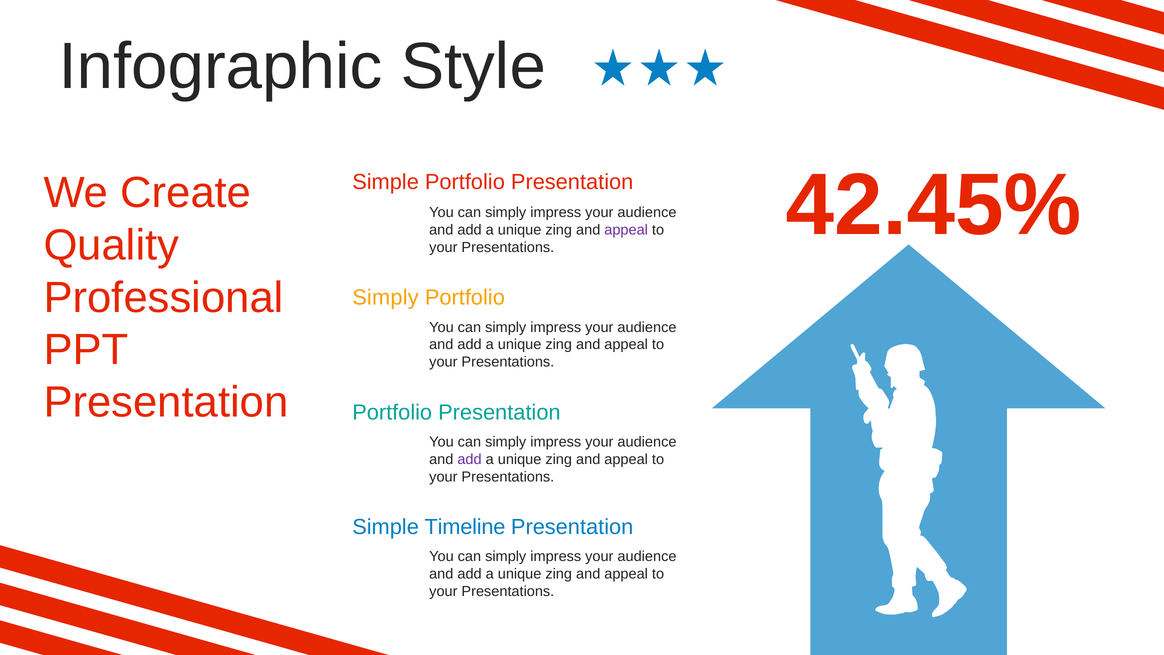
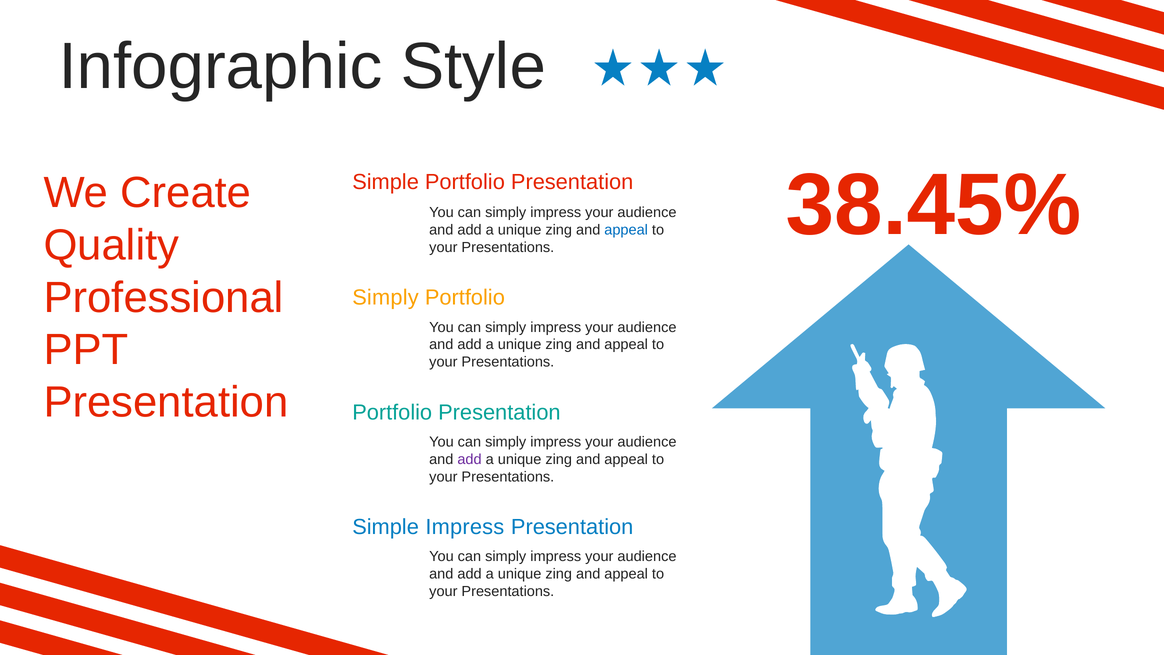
42.45%: 42.45% -> 38.45% (934, 206)
appeal colour: purple -> blue (626, 230)
Simple Timeline: Timeline -> Impress (465, 527)
